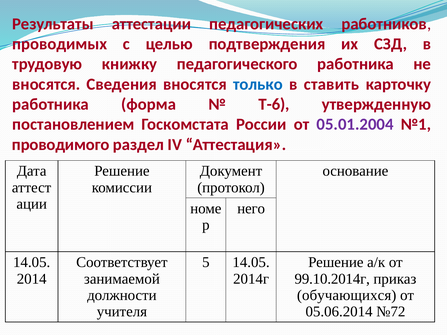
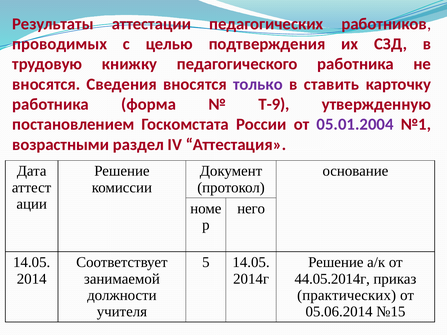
только colour: blue -> purple (258, 84)
Т-6: Т-6 -> Т-9 (274, 104)
проводимого: проводимого -> возрастными (61, 145)
99.10.2014г: 99.10.2014г -> 44.05.2014г (332, 279)
обучающихся: обучающихся -> практических (347, 295)
№72: №72 -> №15 (391, 312)
